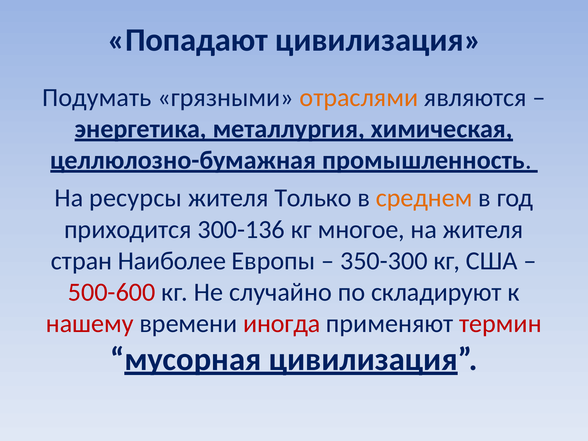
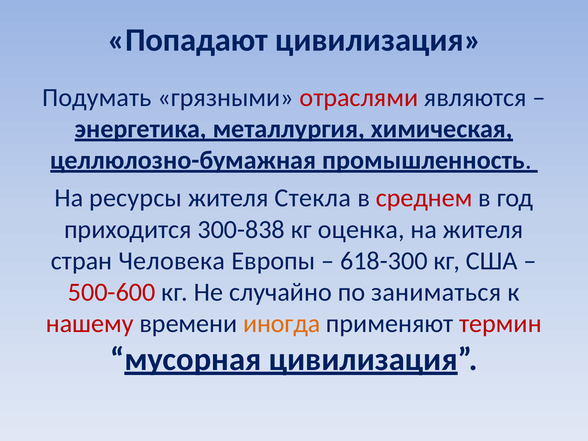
отраслями colour: orange -> red (359, 97)
Только: Только -> Стекла (313, 198)
среднем colour: orange -> red (424, 198)
300-136: 300-136 -> 300-838 (241, 229)
многое: многое -> оценка (361, 229)
Наиболее: Наиболее -> Человека (172, 261)
350-300: 350-300 -> 618-300 (384, 261)
складируют: складируют -> заниматься (436, 292)
иногда colour: red -> orange (282, 324)
